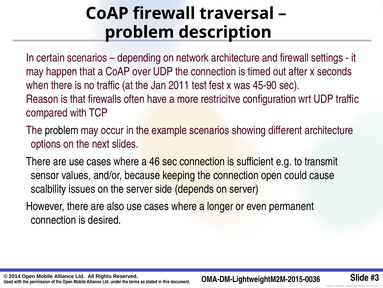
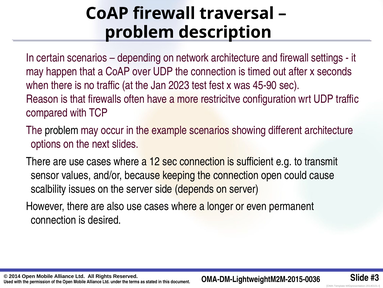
2011: 2011 -> 2023 (179, 85)
46: 46 -> 12 (155, 161)
